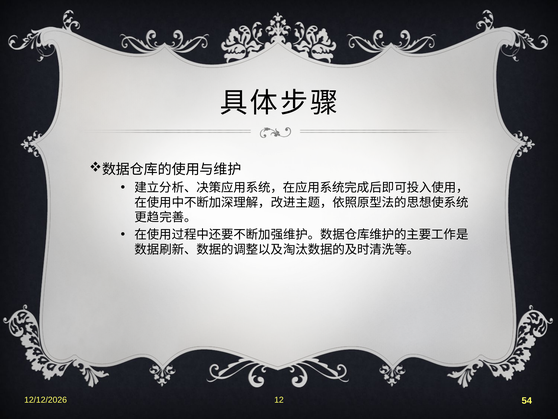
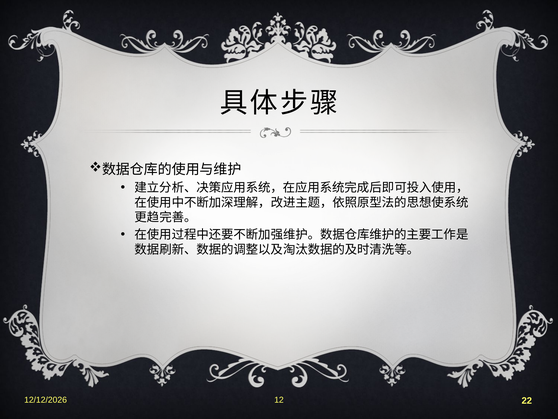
54: 54 -> 22 (527, 400)
